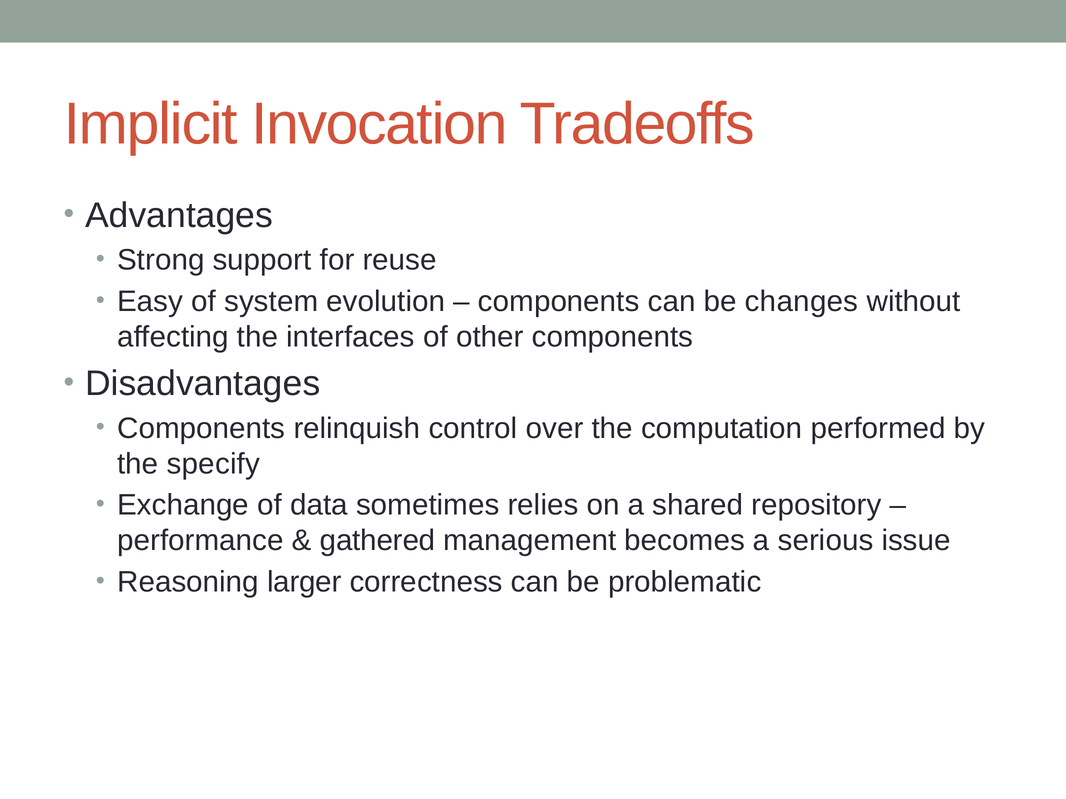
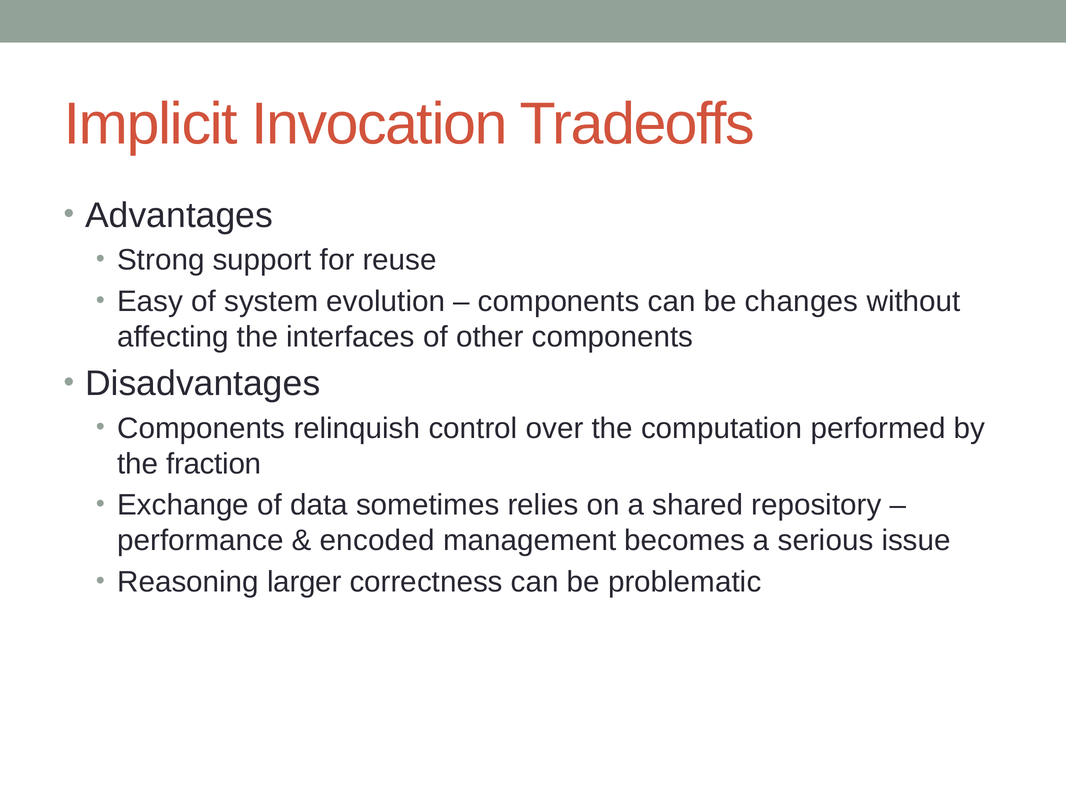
specify: specify -> fraction (214, 464)
gathered: gathered -> encoded (377, 541)
